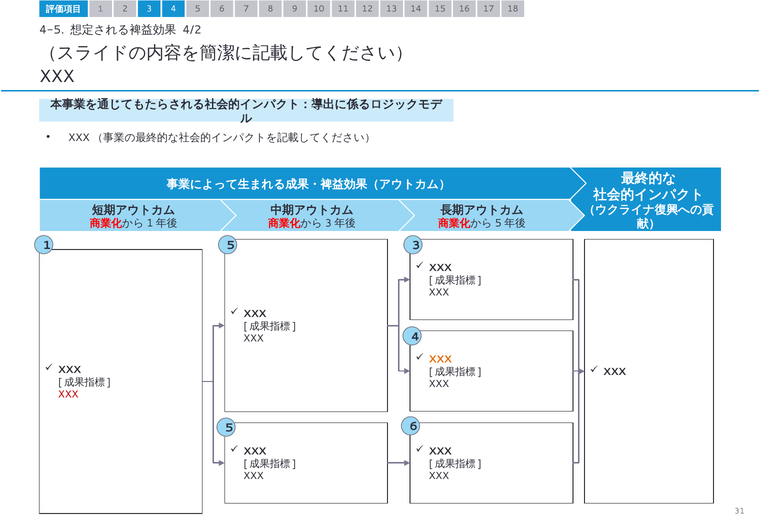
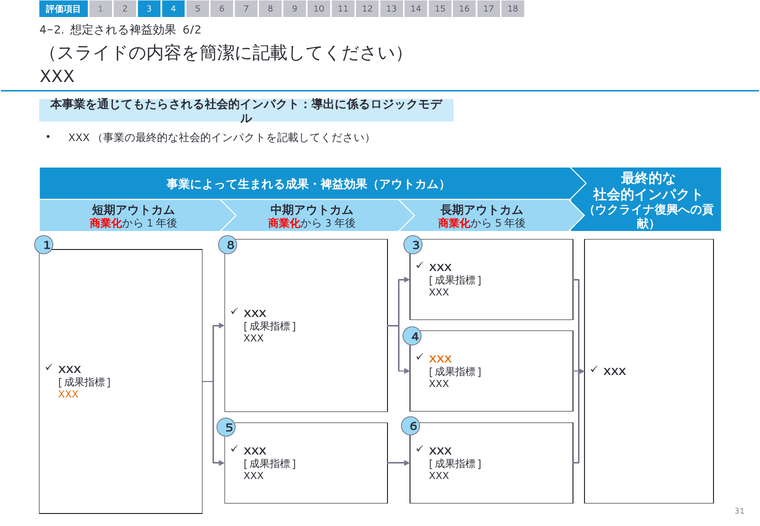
4-5: 4-5 -> 4-2 (52, 30)
4/2: 4/2 -> 6/2 (192, 30)
1 5: 5 -> 8 (231, 246)
XXX colour: red -> orange (68, 395)
